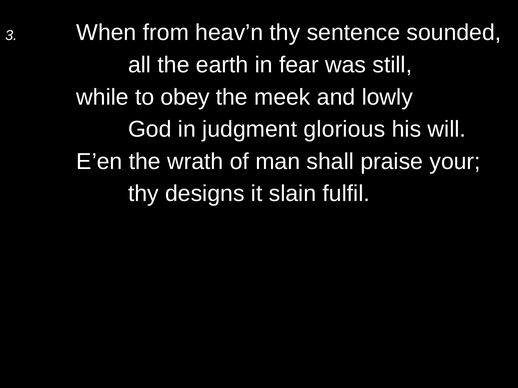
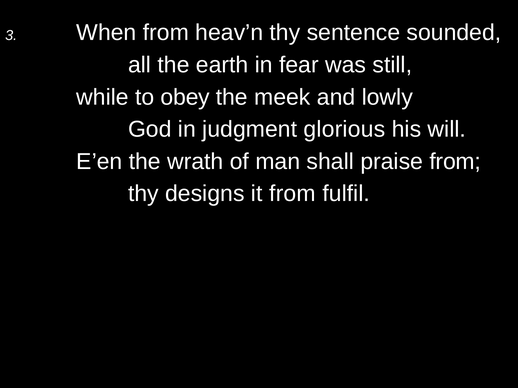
praise your: your -> from (455, 162)
it slain: slain -> from (292, 194)
